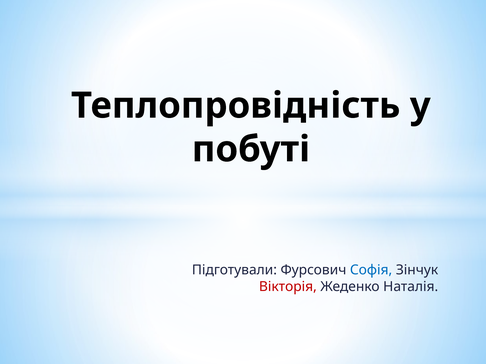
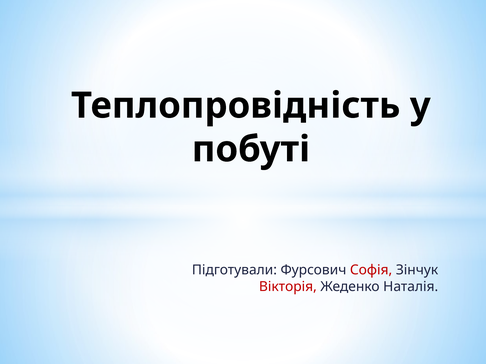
Софія colour: blue -> red (371, 270)
